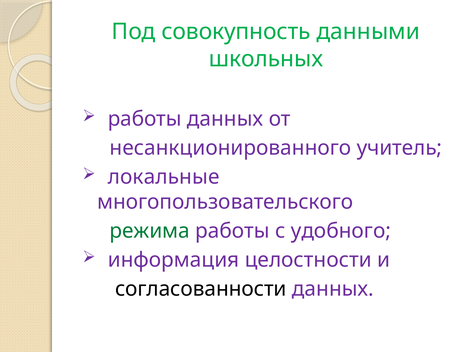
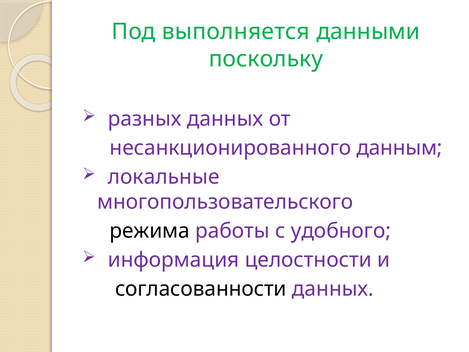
совокупность: совокупность -> выполняется (236, 32)
школьных: школьных -> поскольку (266, 59)
работы: работы -> разных (145, 119)
учитель: учитель -> данным (400, 148)
режима colour: green -> black (150, 231)
